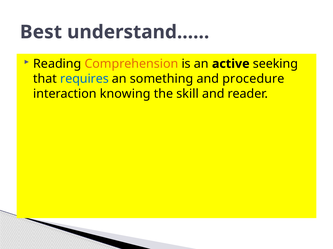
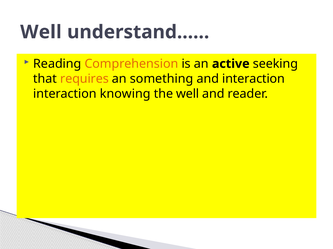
Best: Best -> Well (41, 32)
requires colour: blue -> orange (84, 79)
and procedure: procedure -> interaction (254, 79)
the skill: skill -> well (188, 94)
